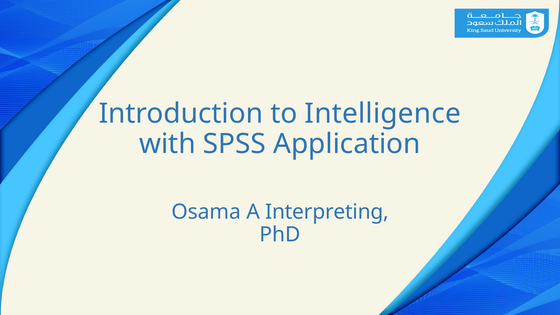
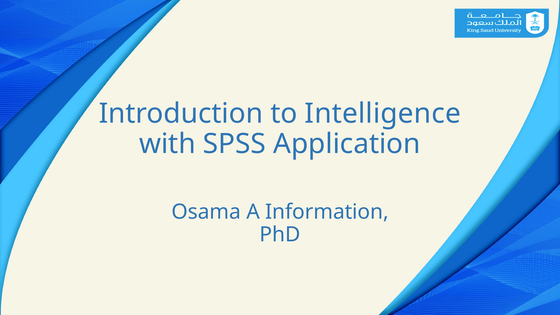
Interpreting: Interpreting -> Information (327, 212)
